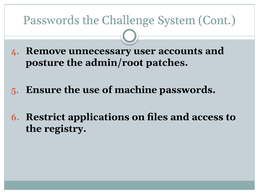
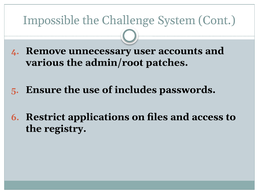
Passwords: Passwords -> Impossible (51, 20)
posture: posture -> various (45, 63)
machine: machine -> includes (136, 90)
